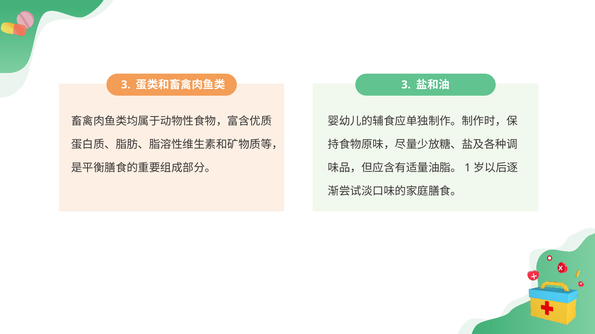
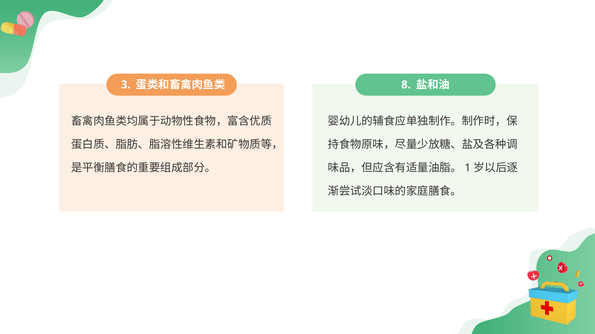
3: 3 -> 8 (406, 85)
